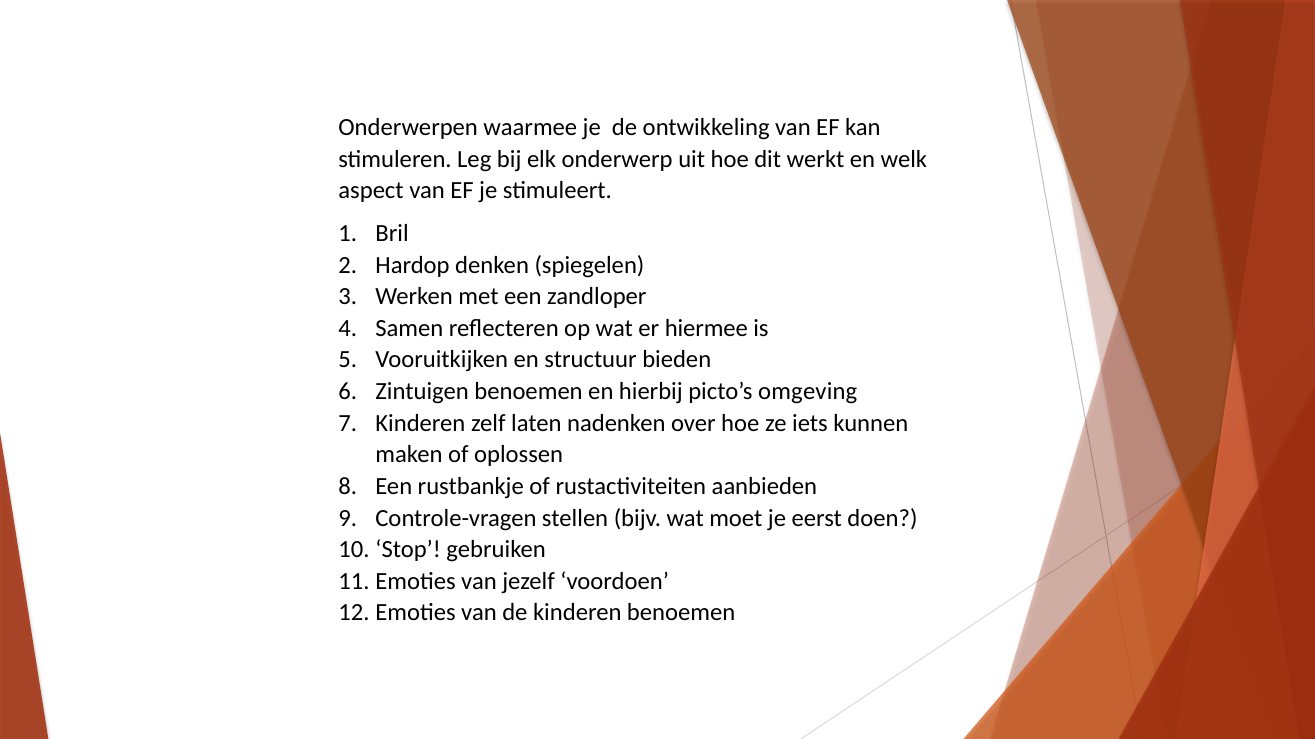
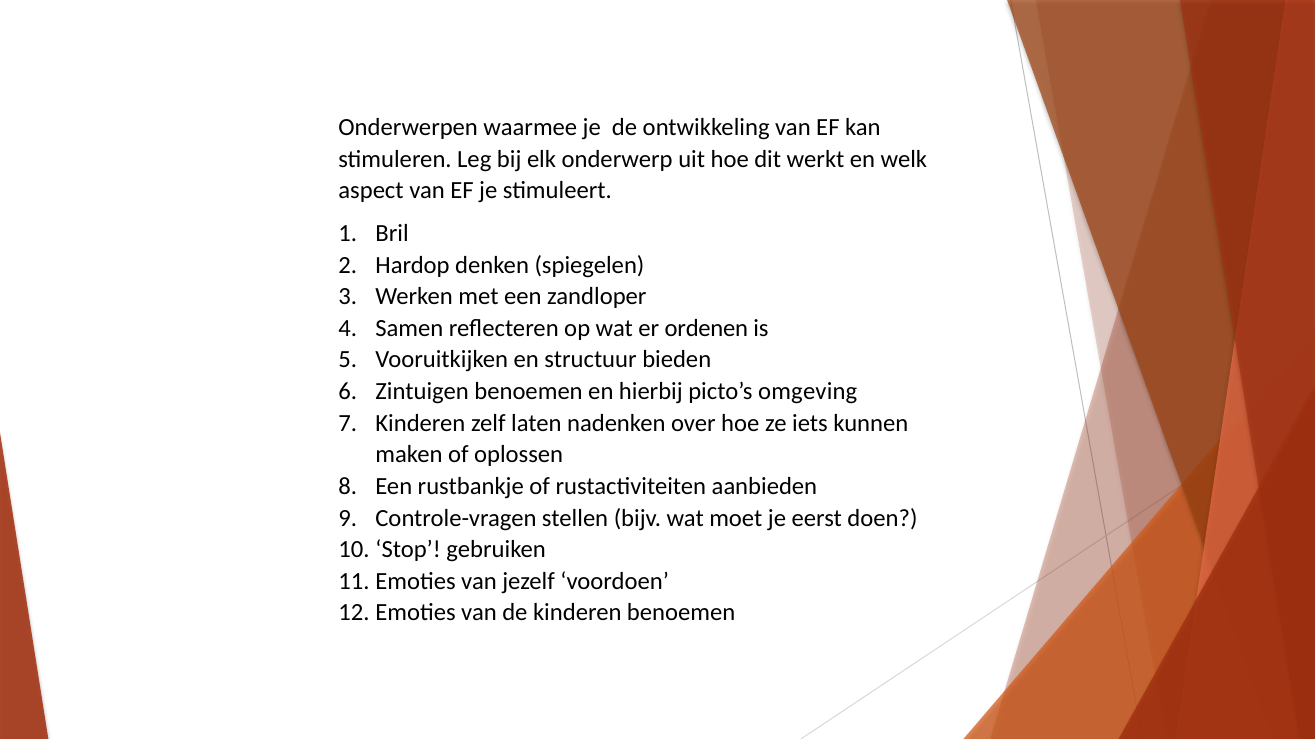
hiermee: hiermee -> ordenen (706, 329)
